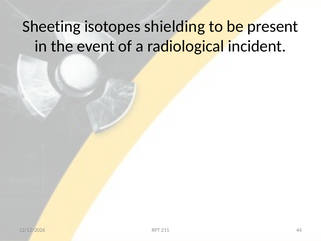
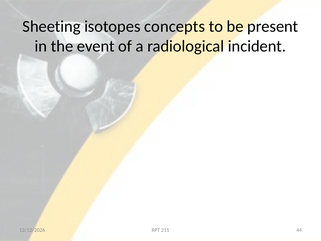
shielding: shielding -> concepts (175, 26)
